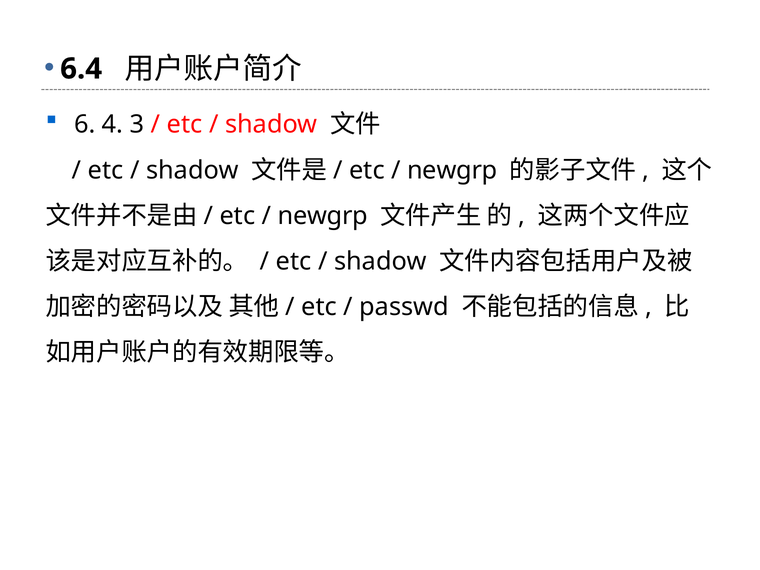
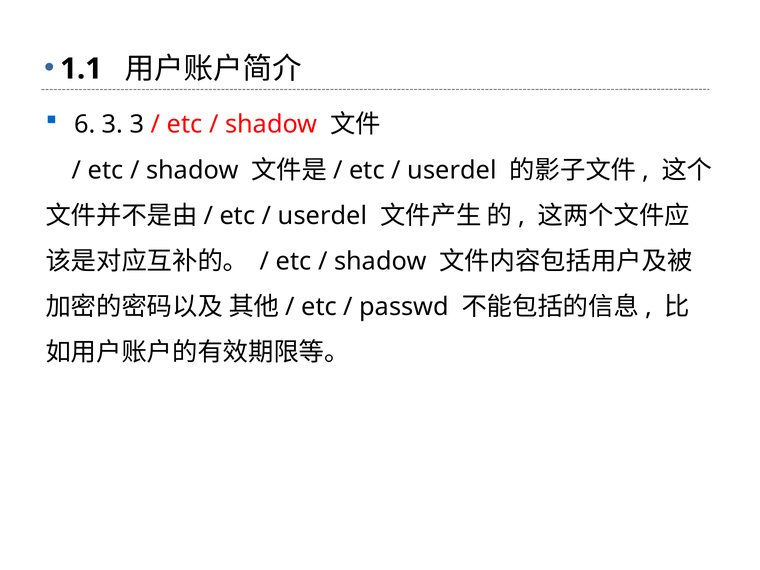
6.4: 6.4 -> 1.1 (81, 69)
6 4: 4 -> 3 (113, 125)
newgrp: newgrp -> userdel (452, 170)
newgrp: newgrp -> userdel (323, 216)
